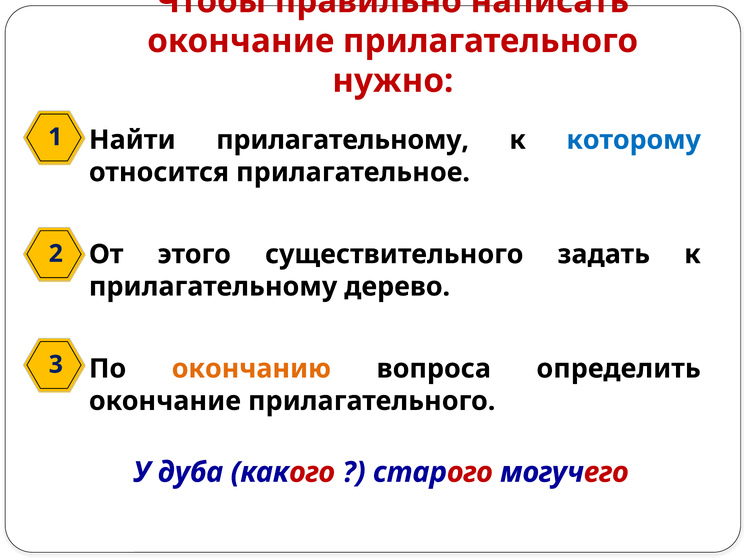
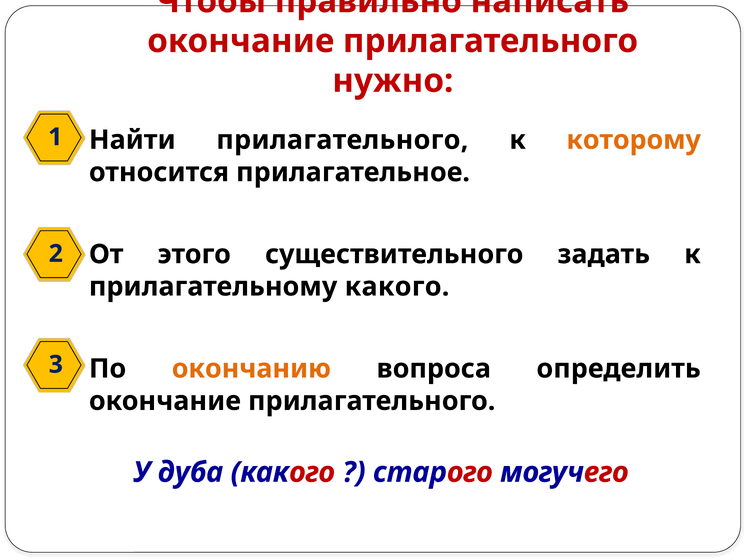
Найти прилагательному: прилагательному -> прилагательного (342, 140)
которому colour: blue -> orange (634, 140)
прилагательному дерево: дерево -> какого (397, 286)
